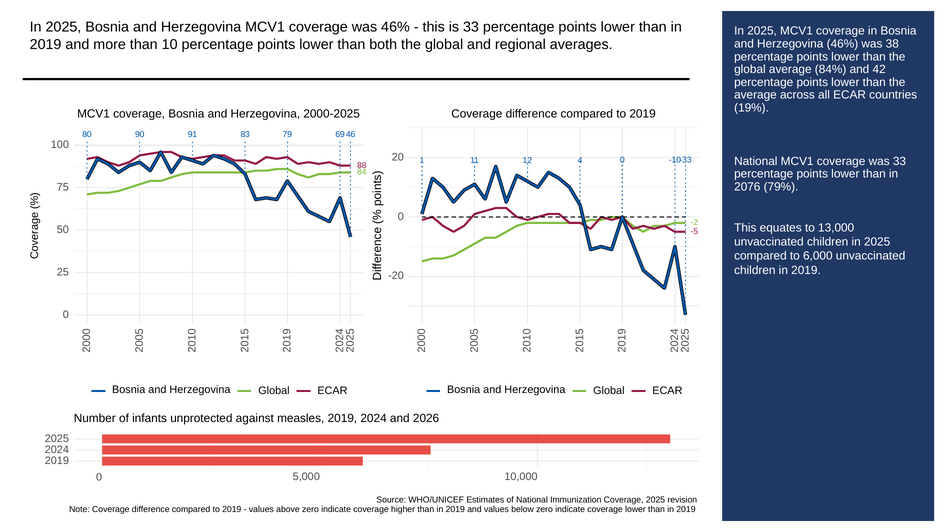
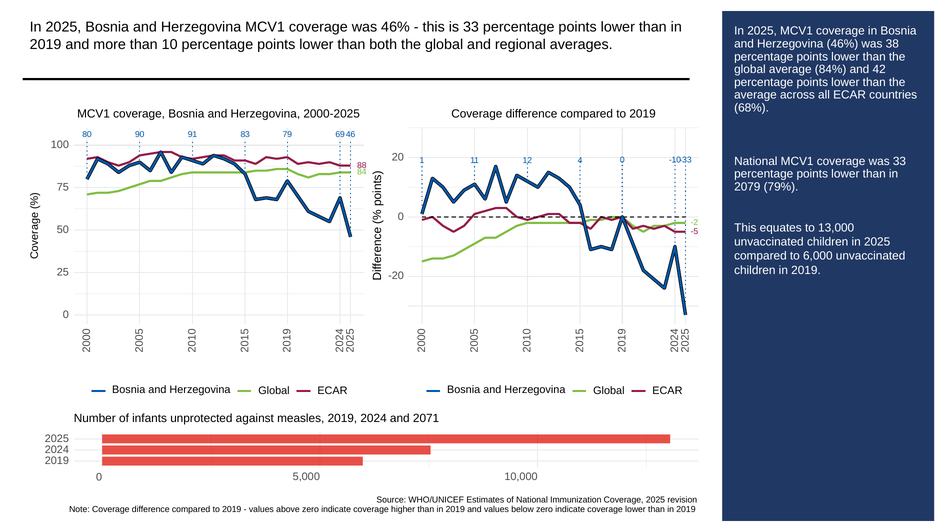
19%: 19% -> 68% (752, 108)
2076: 2076 -> 2079 (747, 187)
2026: 2026 -> 2071 (426, 419)
